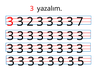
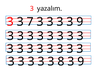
2: 2 -> 7 (30, 22)
3 3 7: 7 -> 9 (80, 22)
9: 9 -> 8 (61, 61)
5: 5 -> 9 (81, 61)
